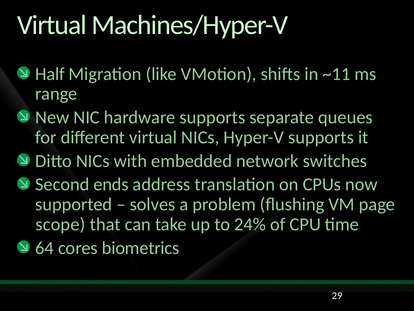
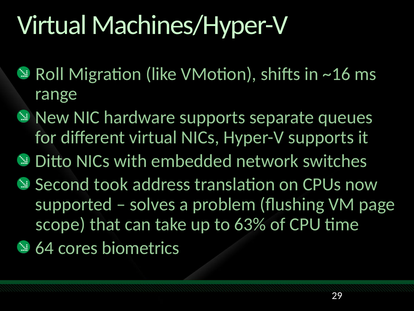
Half: Half -> Roll (50, 74)
~11: ~11 -> ~16 (336, 74)
ends: ends -> took (111, 184)
24%: 24% -> 63% (250, 224)
